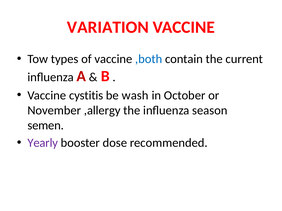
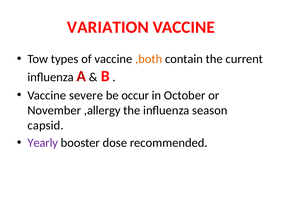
,both colour: blue -> orange (149, 59)
cystitis: cystitis -> severe (86, 96)
wash: wash -> occur (135, 96)
semen: semen -> capsid (46, 126)
